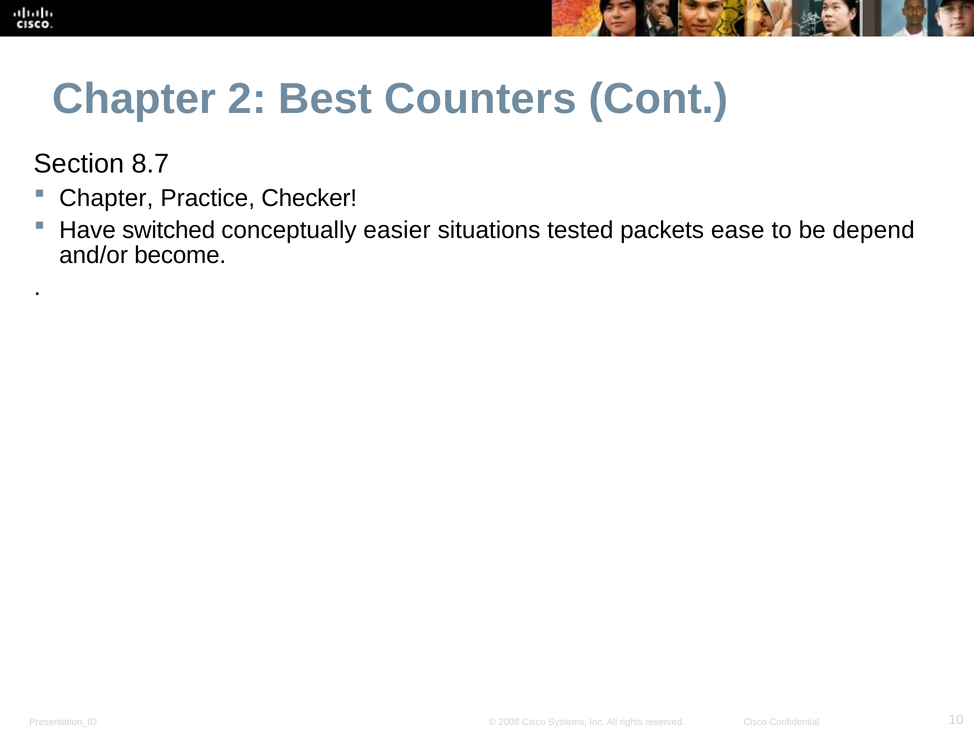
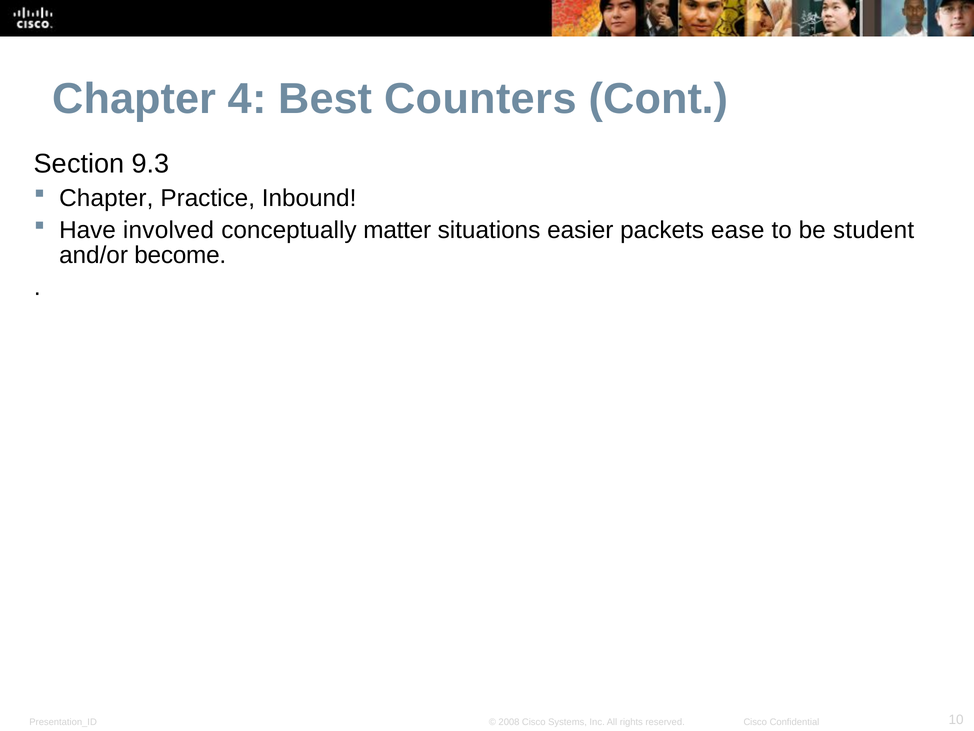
2: 2 -> 4 (247, 99)
8.7: 8.7 -> 9.3 (151, 164)
Checker: Checker -> Inbound (309, 198)
switched: switched -> involved (168, 230)
easier: easier -> matter (397, 230)
tested: tested -> easier (580, 230)
depend: depend -> student (874, 230)
